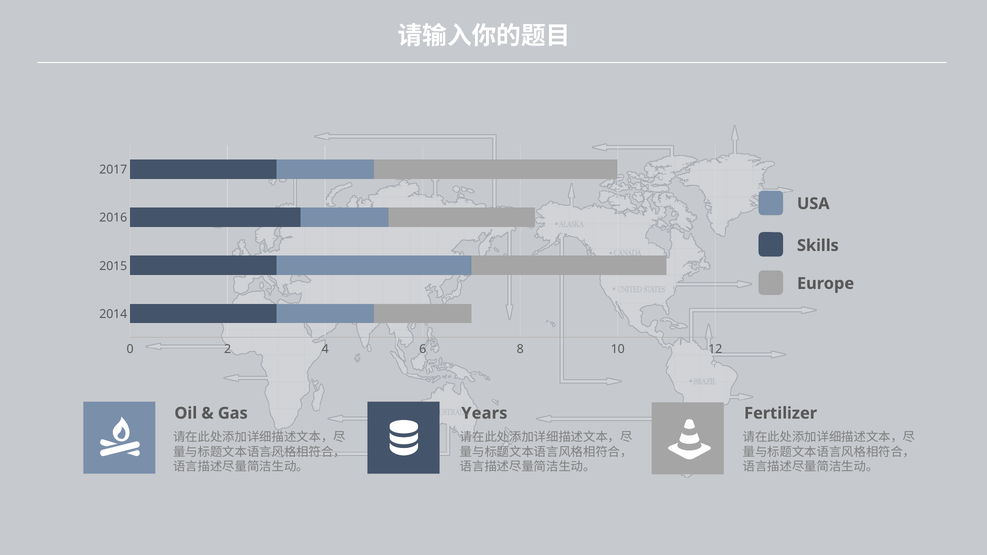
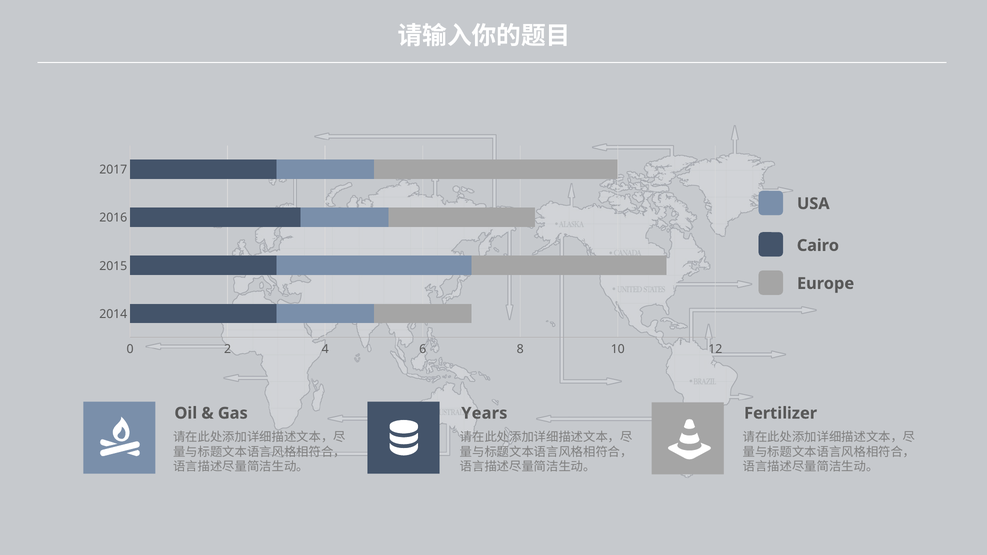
Skills: Skills -> Cairo (818, 246)
